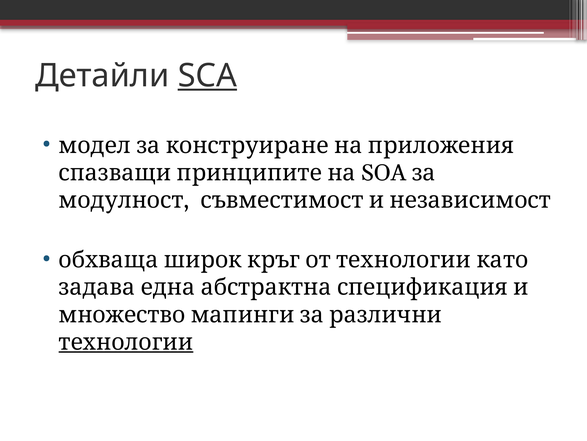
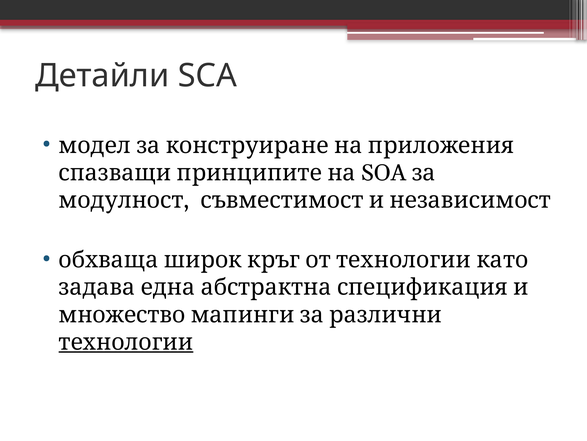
SCA underline: present -> none (207, 76)
